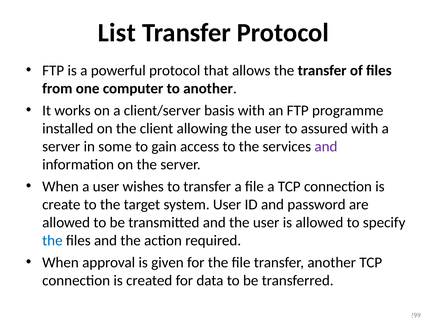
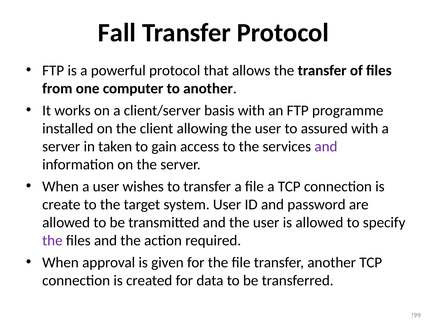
List: List -> Fall (117, 33)
some: some -> taken (115, 146)
the colour: blue -> purple (52, 240)
